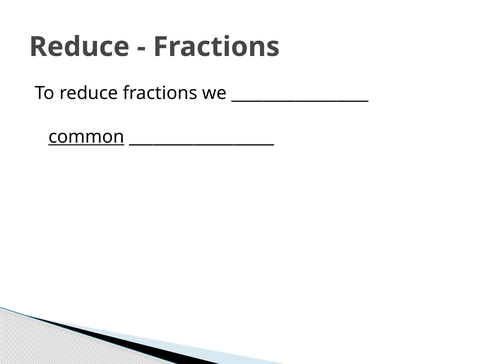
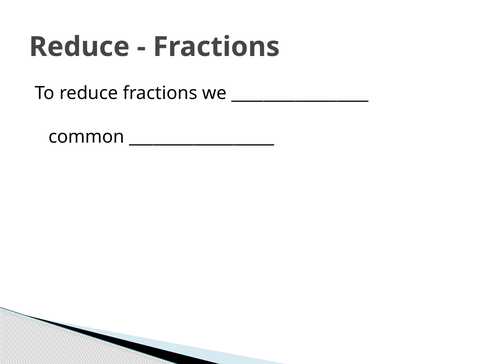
common underline: present -> none (86, 137)
